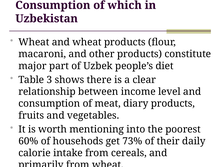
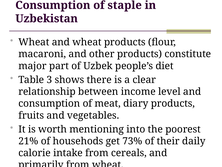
which: which -> staple (125, 5)
60%: 60% -> 21% (28, 141)
